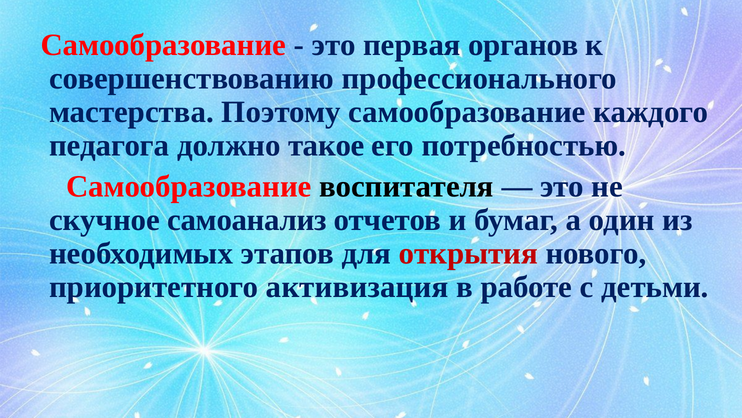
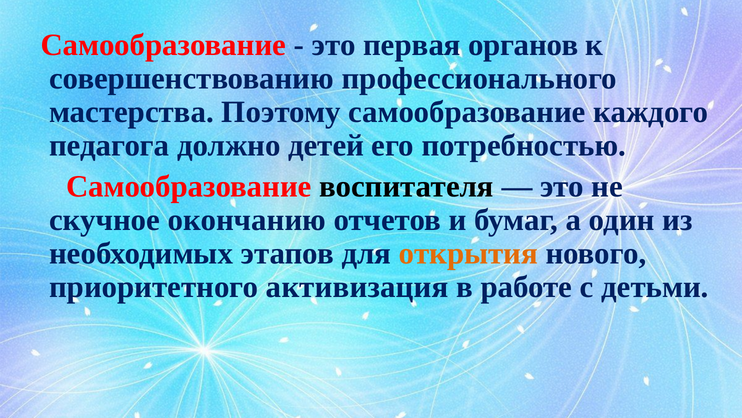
такое: такое -> детей (326, 145)
самоанализ: самоанализ -> окончанию (247, 220)
открытия colour: red -> orange (468, 253)
